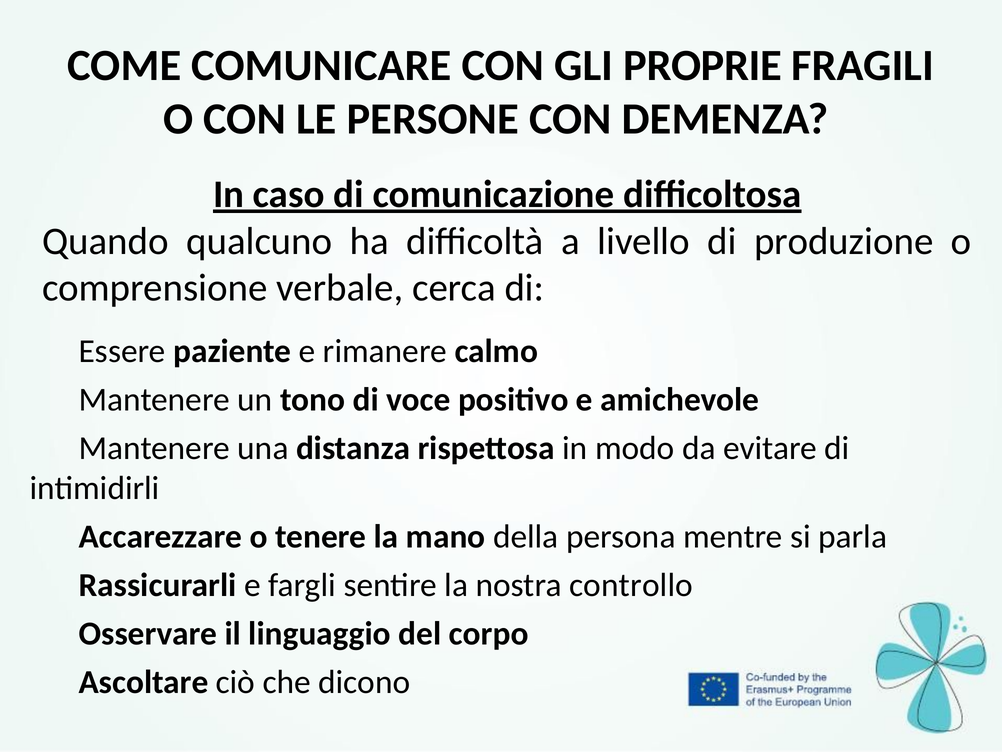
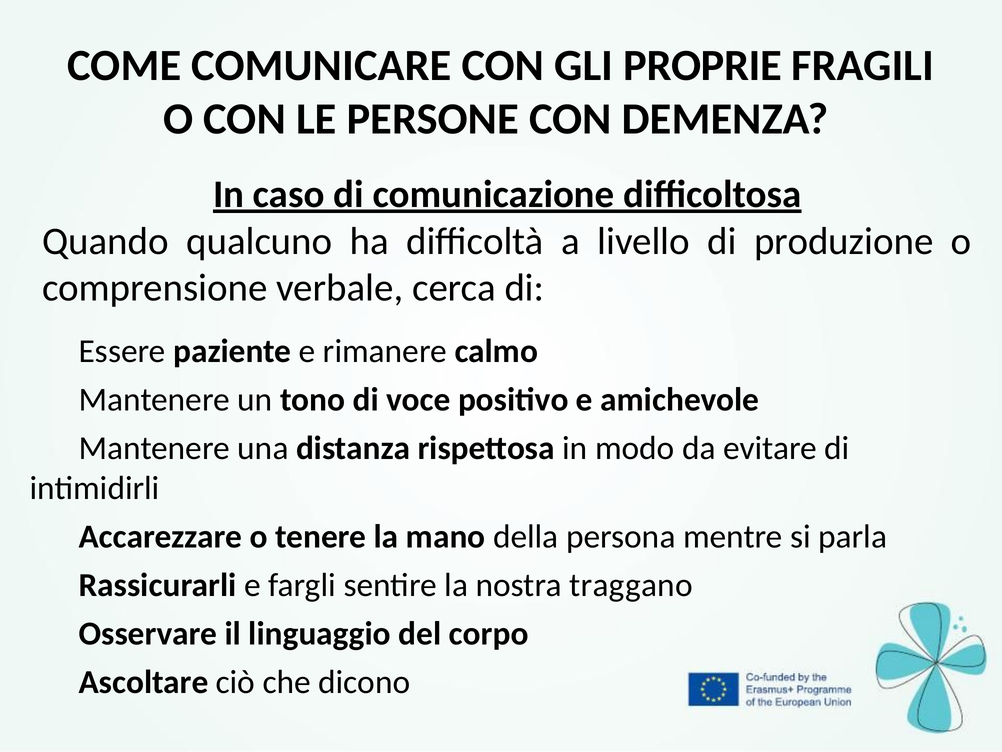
controllo: controllo -> traggano (631, 585)
